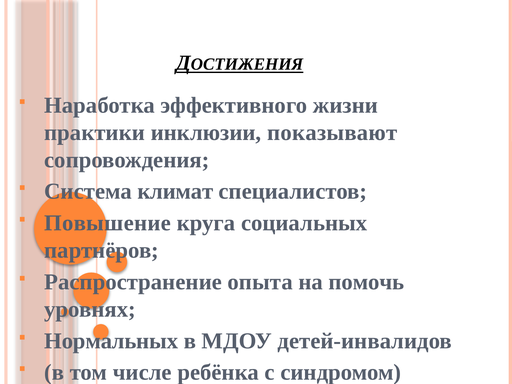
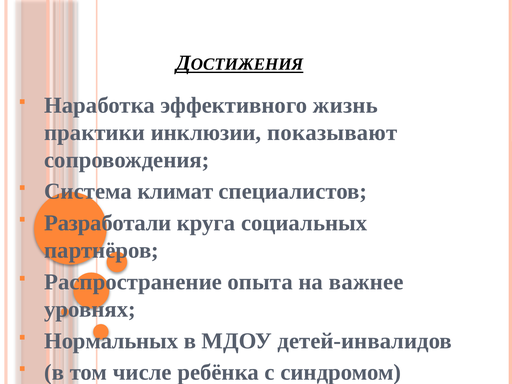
жизни: жизни -> жизнь (345, 105)
Повышение: Повышение -> Разработали (108, 223)
помочь: помочь -> важнее (366, 282)
